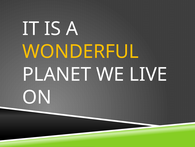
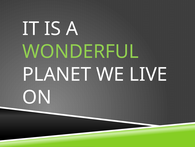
WONDERFUL colour: yellow -> light green (80, 51)
